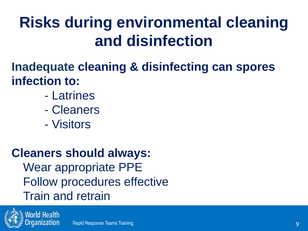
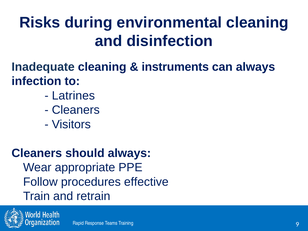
disinfecting: disinfecting -> instruments (175, 67)
can spores: spores -> always (256, 67)
